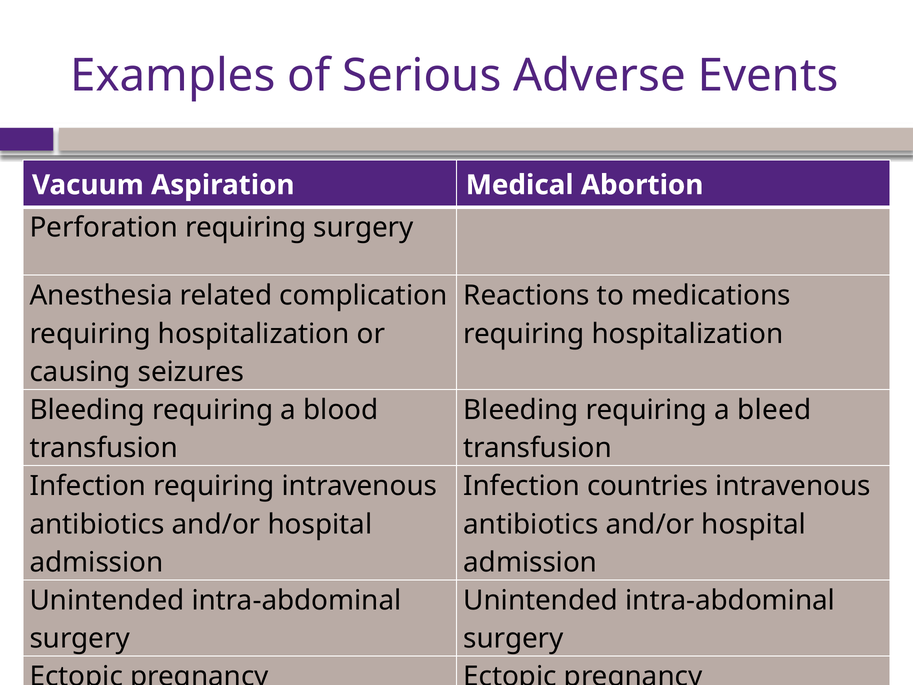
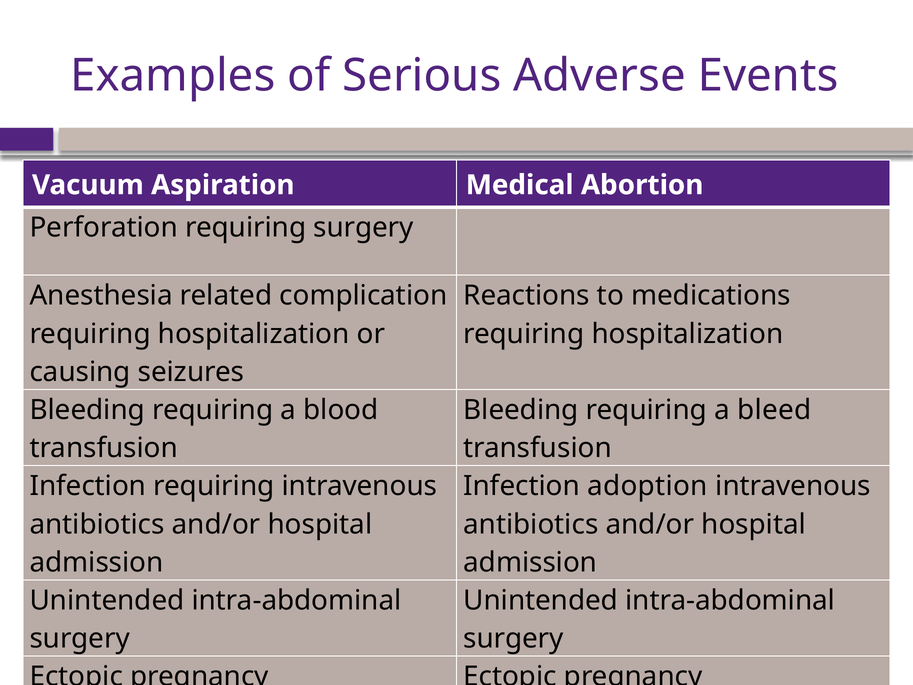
countries: countries -> adoption (647, 486)
